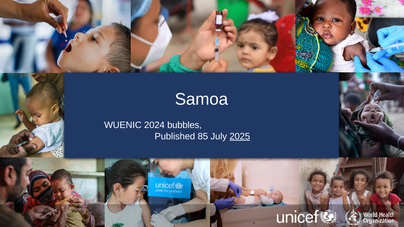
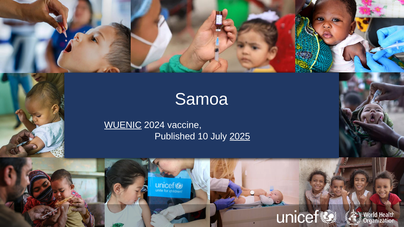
WUENIC underline: none -> present (123, 125)
bubbles: bubbles -> vaccine (184, 125)
85: 85 -> 10 (203, 136)
